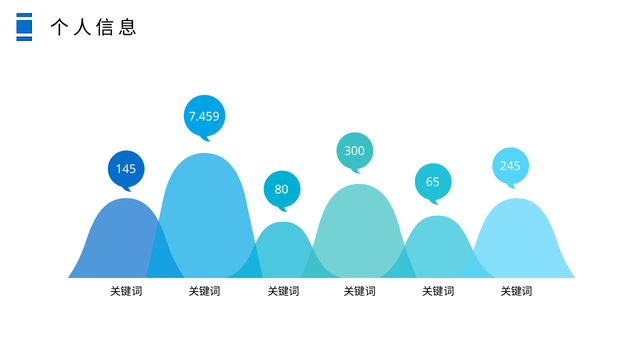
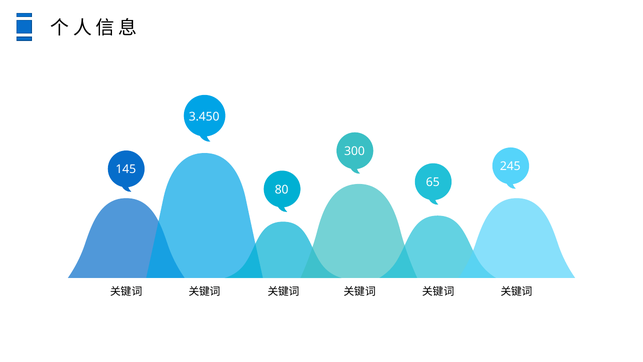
7.459: 7.459 -> 3.450 (204, 116)
